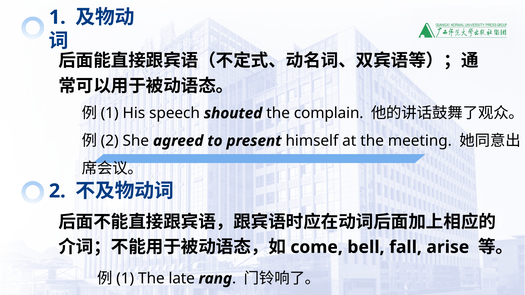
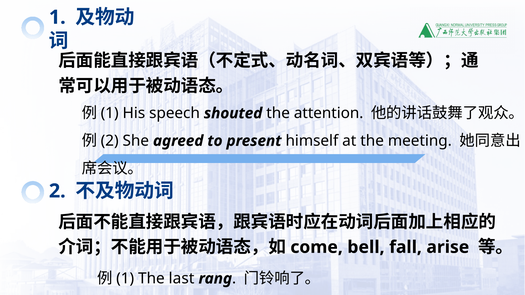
complain: complain -> attention (329, 113)
late: late -> last (182, 279)
